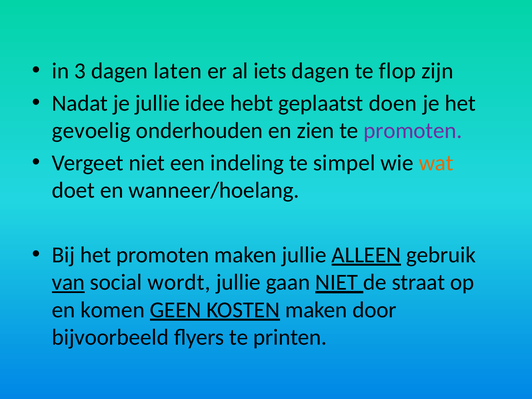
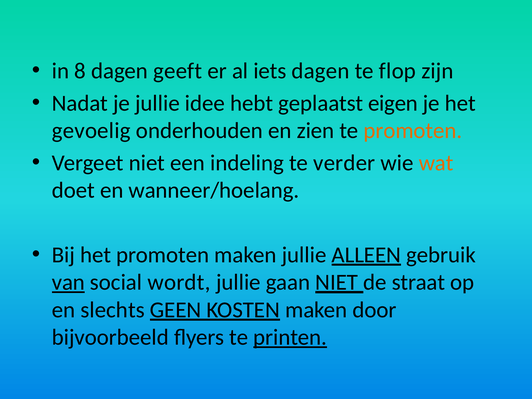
3: 3 -> 8 (80, 71)
laten: laten -> geeft (178, 71)
doen: doen -> eigen (393, 103)
promoten colour: purple -> orange (413, 131)
simpel: simpel -> verder (344, 163)
komen: komen -> slechts (113, 310)
printen underline: none -> present (290, 337)
